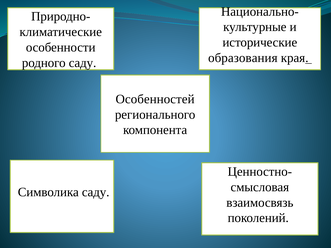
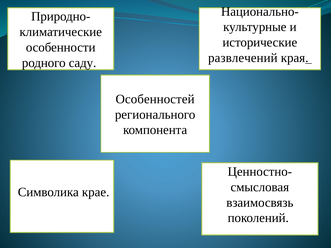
образования: образования -> развлечений (243, 58)
Символика саду: саду -> крае (96, 192)
